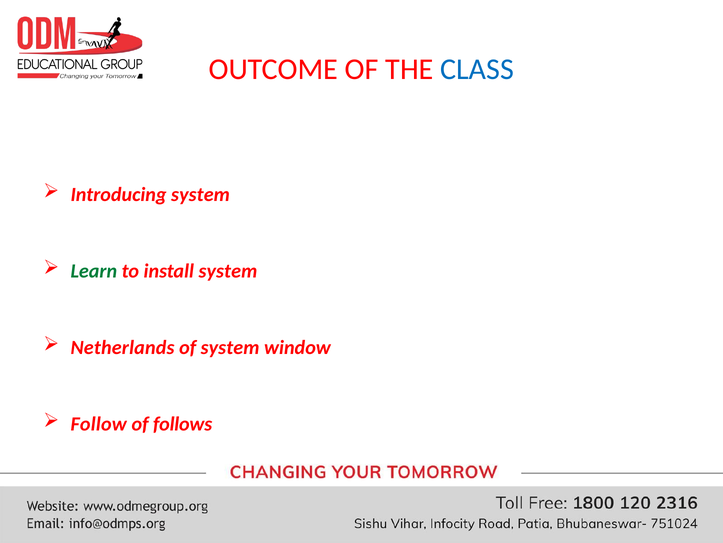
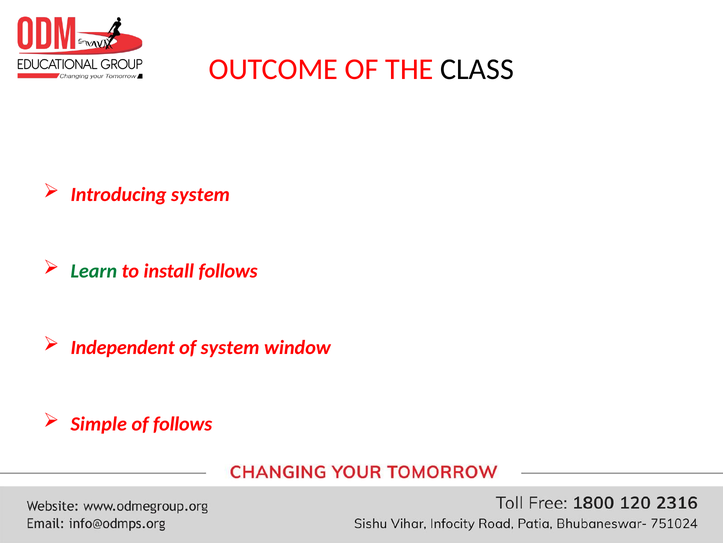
CLASS colour: blue -> black (477, 69)
install system: system -> follows (228, 271)
Netherlands: Netherlands -> Independent (123, 347)
Follow: Follow -> Simple (99, 423)
